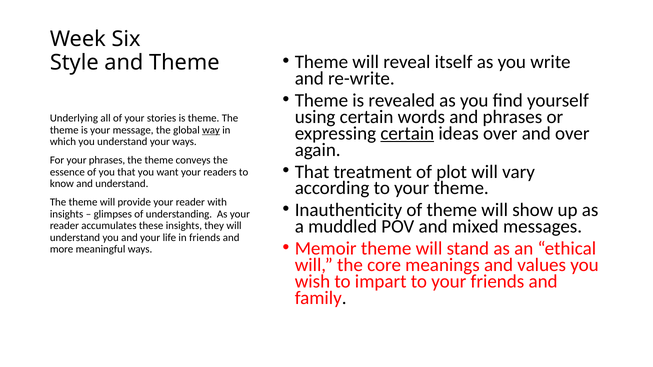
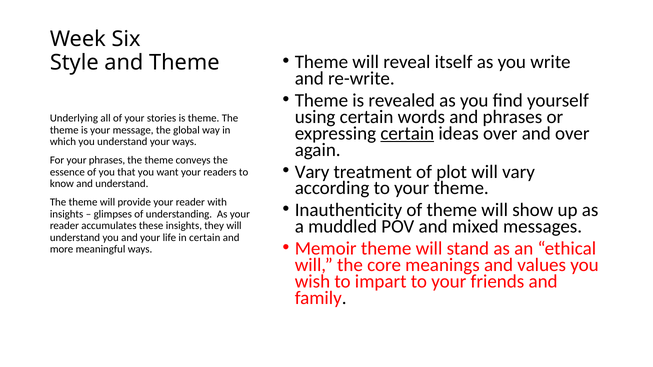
way underline: present -> none (211, 130)
That: That -> Vary (312, 172)
in friends: friends -> certain (205, 238)
